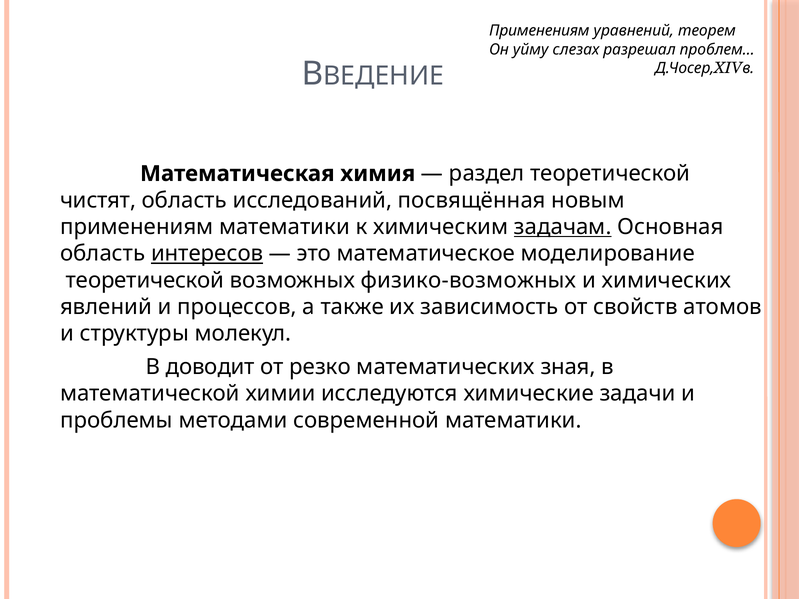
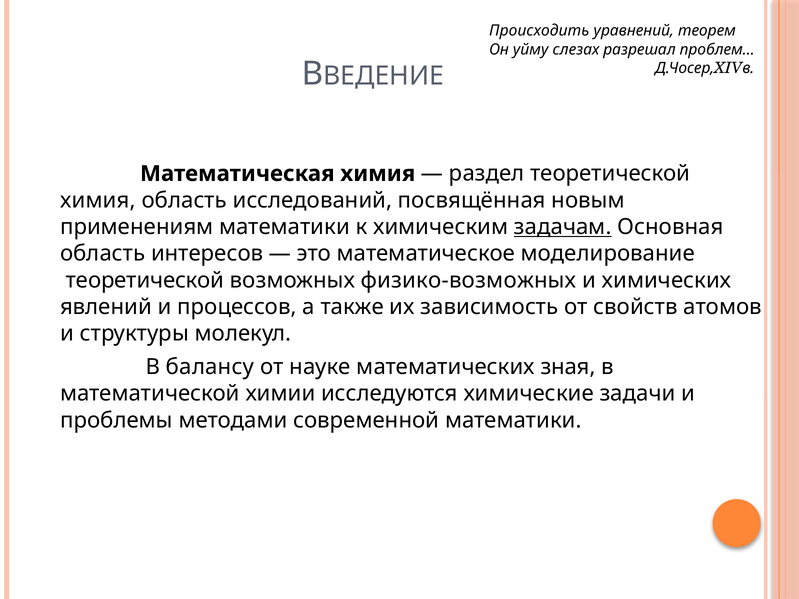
Применениям: Применениям -> Происходить (539, 31)
чистят: чистят -> химия (98, 200)
интересов underline: present -> none (207, 254)
доводит: доводит -> балансу (210, 367)
резко: резко -> науке (320, 367)
